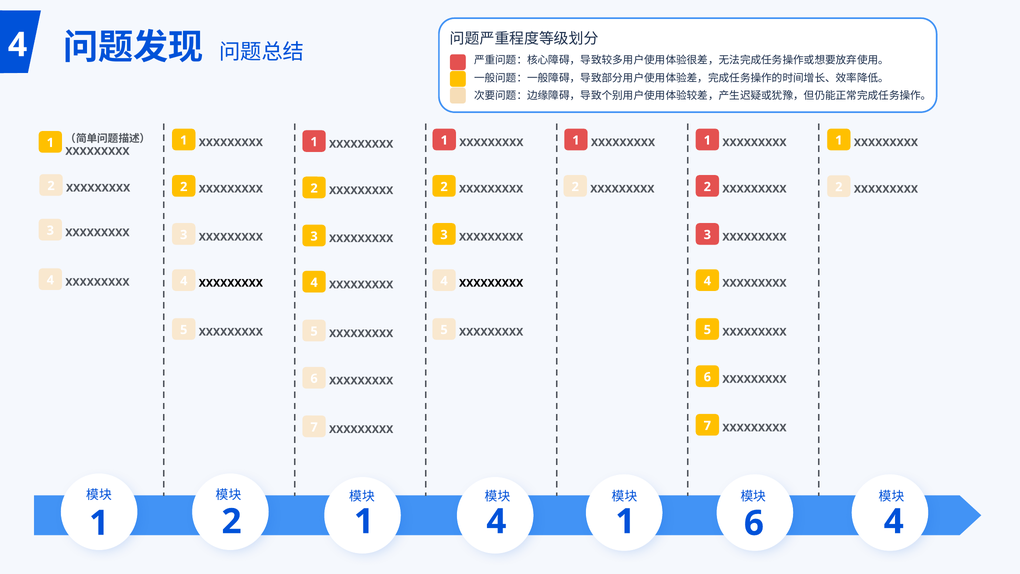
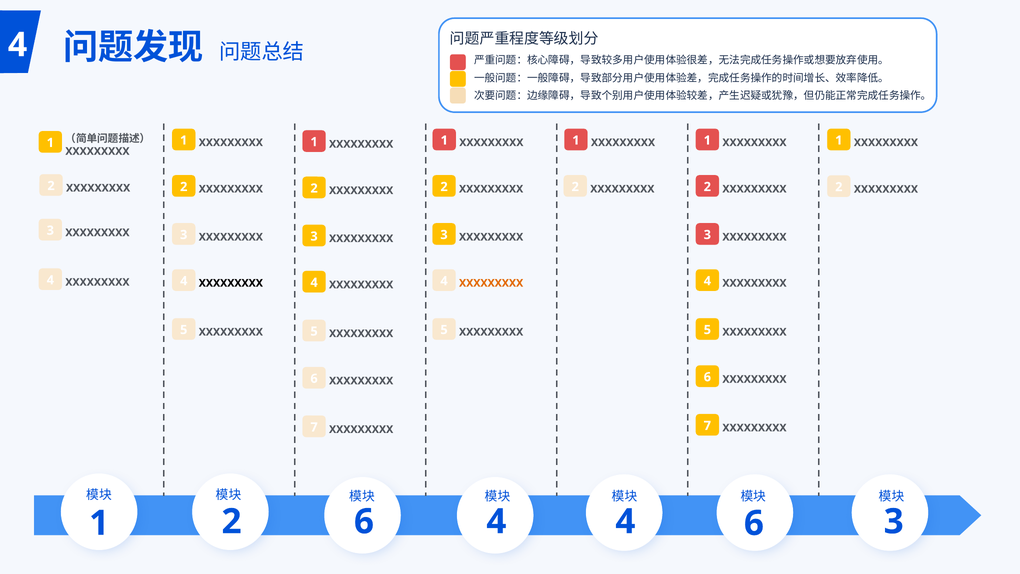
XXXXXXXXX colour: black -> orange (491, 283)
2 1: 1 -> 6 (364, 521)
4 1: 1 -> 4 (625, 521)
6 4: 4 -> 3 (894, 521)
